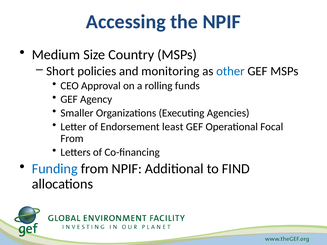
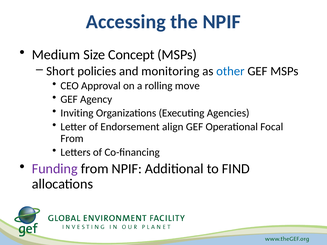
Country: Country -> Concept (131, 55)
funds: funds -> move (187, 86)
Smaller: Smaller -> Inviting (77, 113)
least: least -> align (173, 127)
Funding colour: blue -> purple (55, 169)
